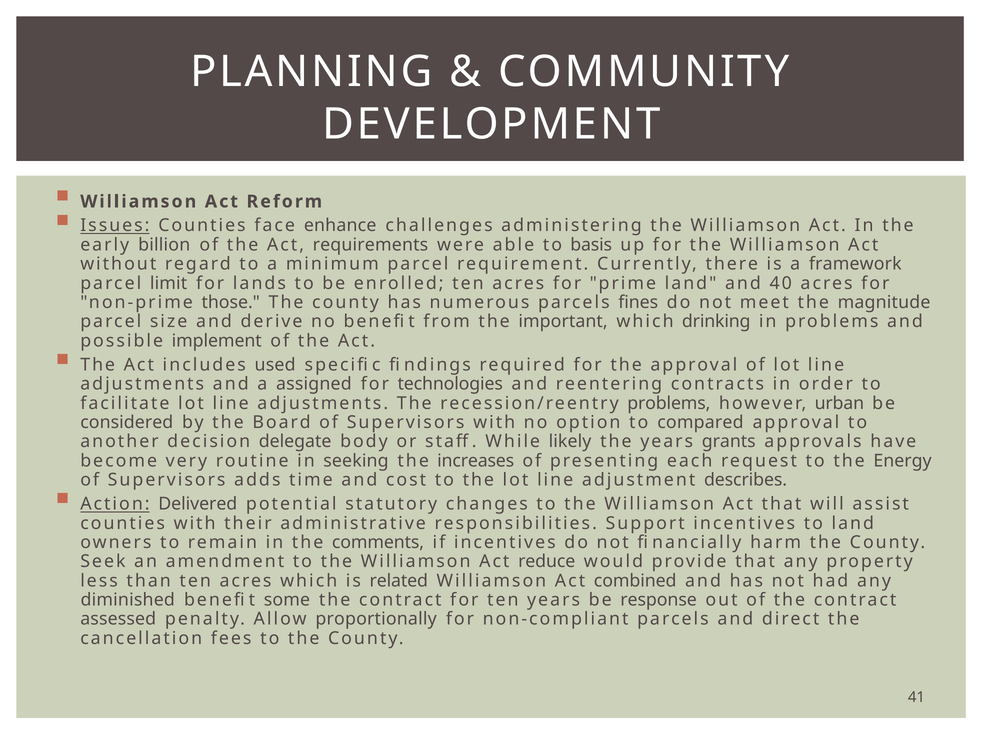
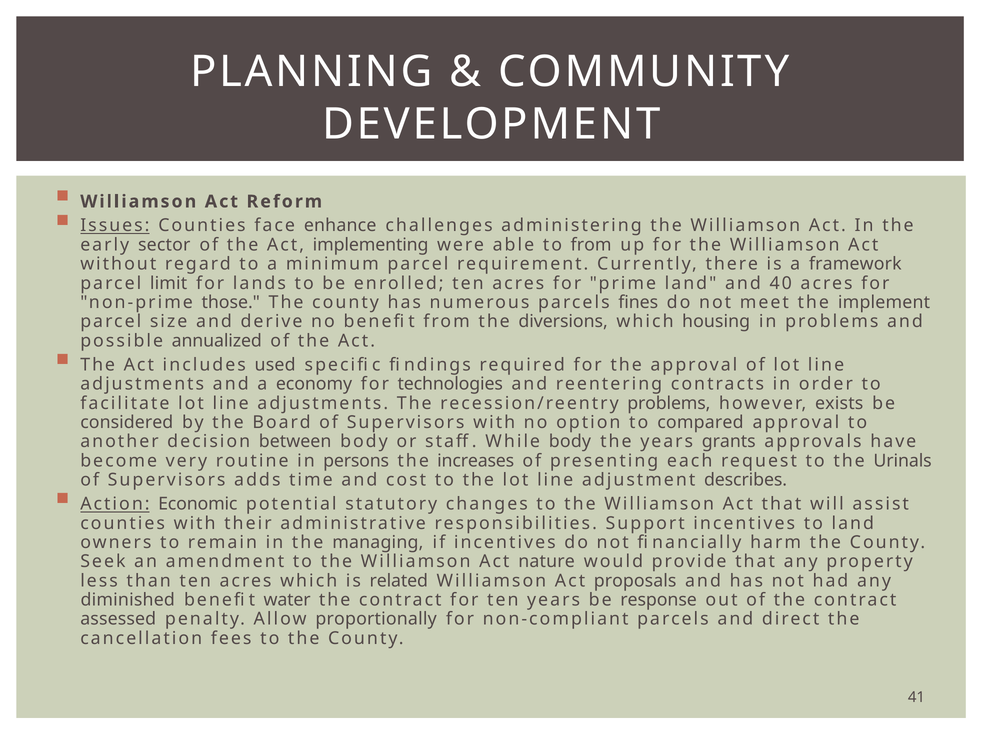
billion: billion -> sector (164, 245)
requirements: requirements -> implementing (371, 245)
to basis: basis -> from (591, 245)
magnitude: magnitude -> implement (884, 302)
important: important -> diversions (563, 322)
drinking: drinking -> housing (716, 322)
implement: implement -> annualized (217, 341)
assigned: assigned -> economy (314, 384)
urban: urban -> exists (839, 403)
delegate: delegate -> between (295, 442)
While likely: likely -> body (570, 442)
seeking: seeking -> persons (356, 461)
Energy: Energy -> Urinals (903, 461)
Delivered: Delivered -> Economic (198, 504)
comments: comments -> managing (378, 543)
reduce: reduce -> nature (547, 562)
combined: combined -> proposals (635, 581)
some: some -> water (287, 600)
